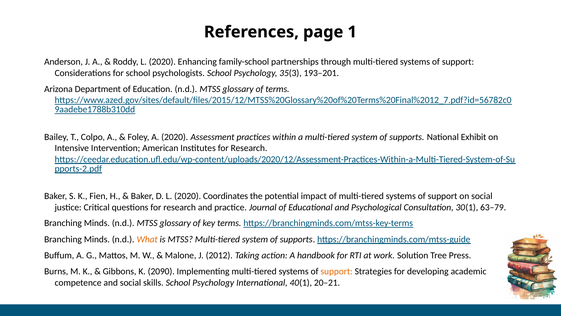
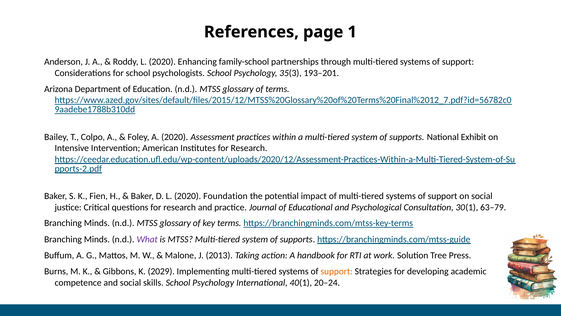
Coordinates: Coordinates -> Foundation (225, 196)
What colour: orange -> purple (147, 239)
2012: 2012 -> 2013 (219, 255)
2090: 2090 -> 2029 (161, 271)
20–21: 20–21 -> 20–24 (327, 282)
